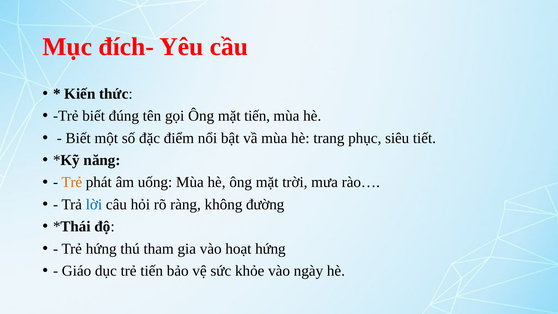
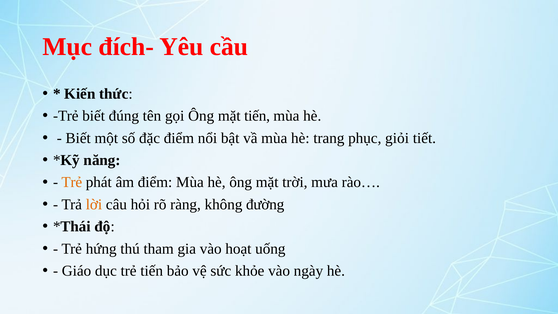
siêu: siêu -> giỏi (397, 138)
âm uống: uống -> điểm (155, 182)
lời colour: blue -> orange (94, 204)
hoạt hứng: hứng -> uống (270, 249)
